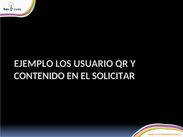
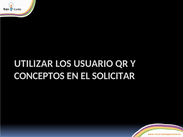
EJEMPLO: EJEMPLO -> UTILIZAR (34, 64)
CONTENIDO: CONTENIDO -> CONCEPTOS (39, 76)
